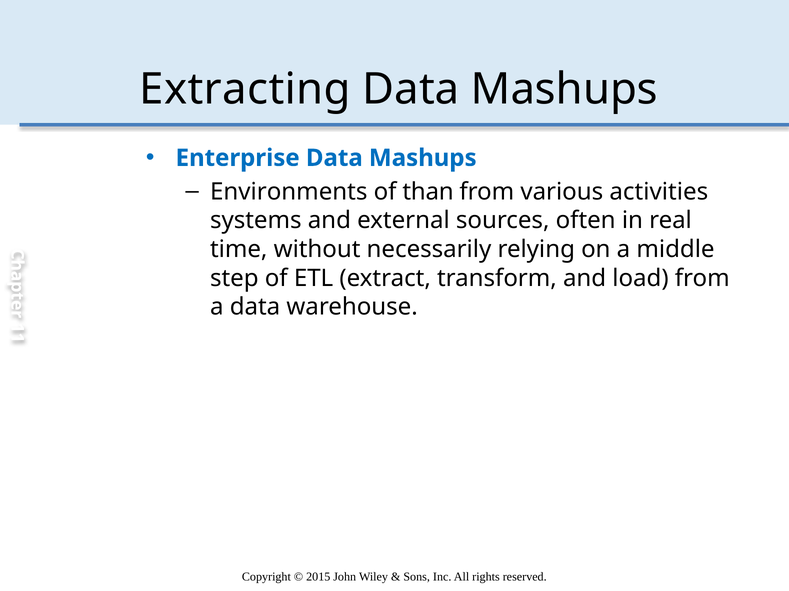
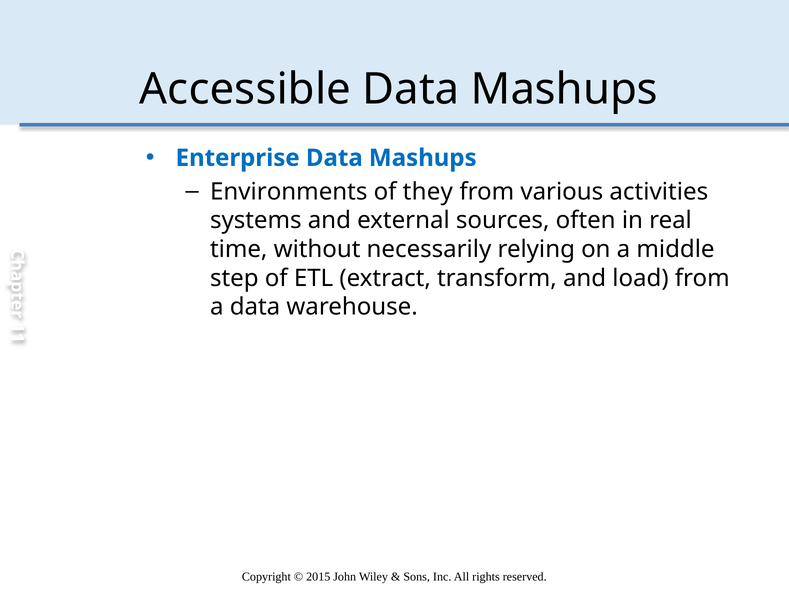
Extracting: Extracting -> Accessible (245, 89)
than: than -> they (428, 192)
